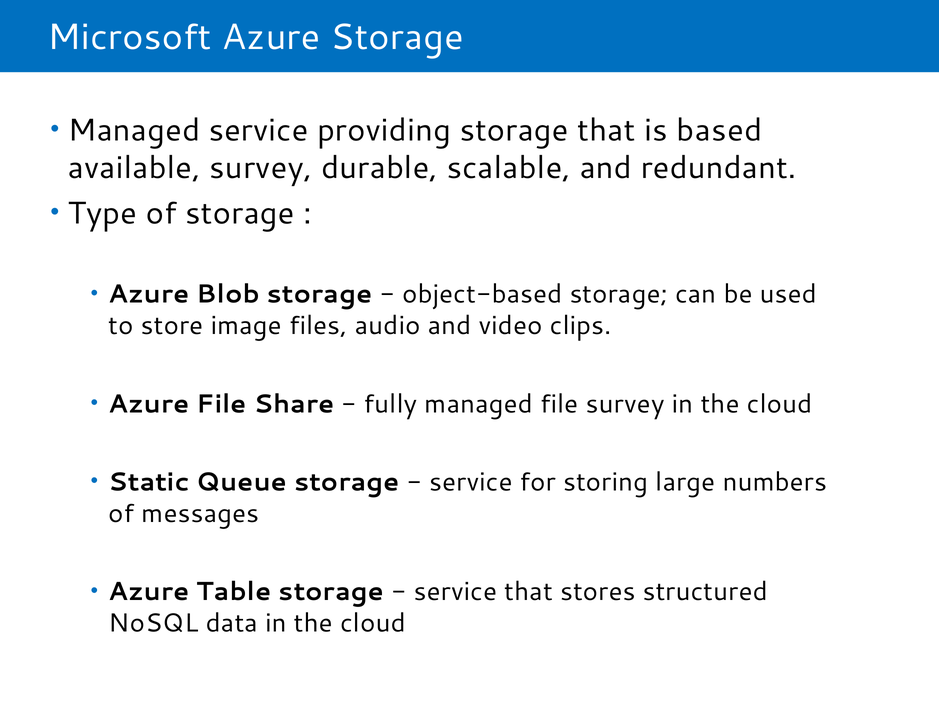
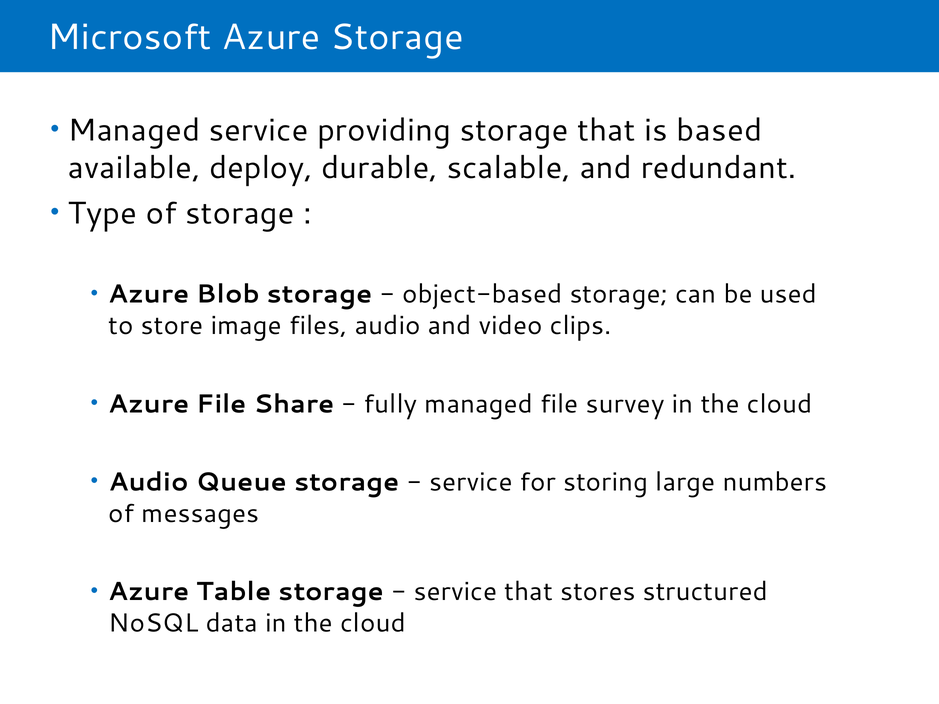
available survey: survey -> deploy (261, 168)
Static: Static -> Audio (149, 482)
